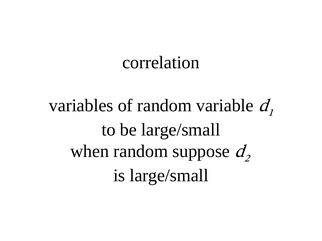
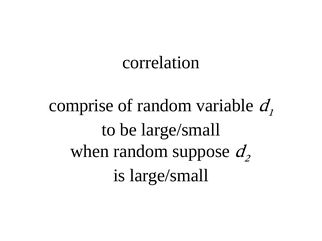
variables: variables -> comprise (81, 106)
